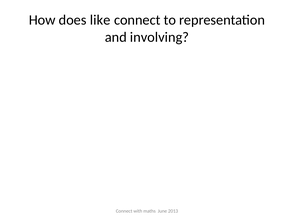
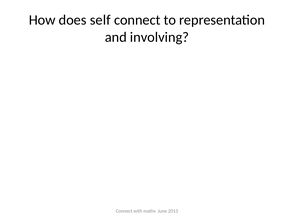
like: like -> self (100, 20)
